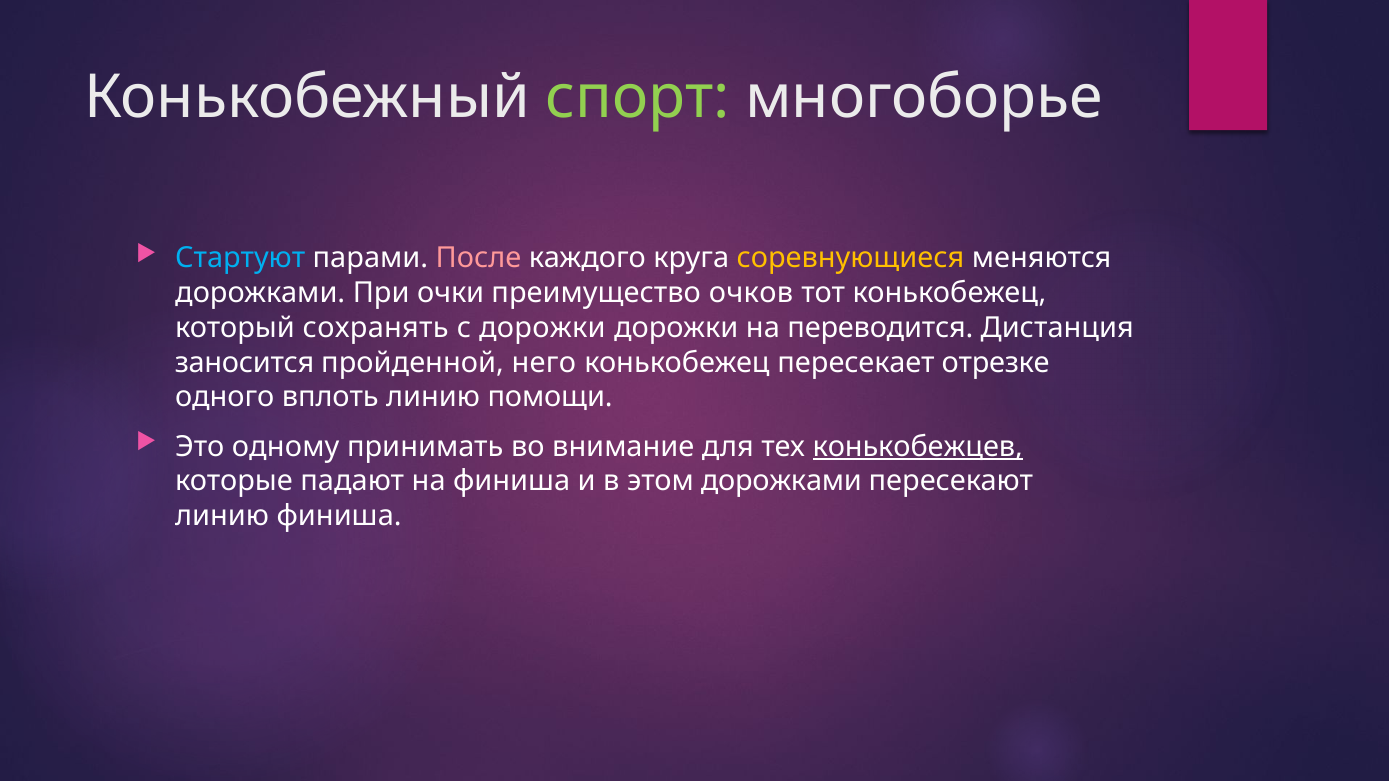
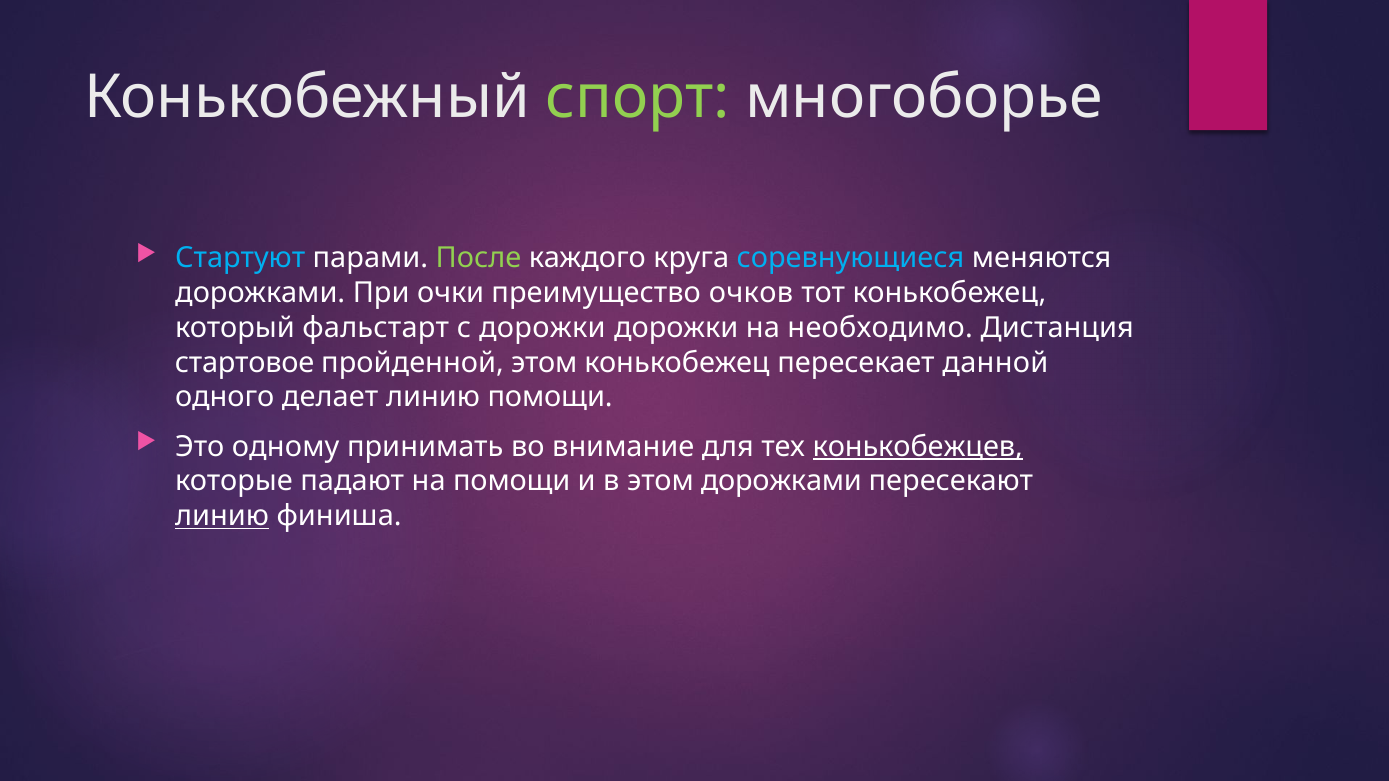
После colour: pink -> light green (479, 259)
соревнующиеся colour: yellow -> light blue (850, 259)
сохранять: сохранять -> фальстарт (376, 328)
переводится: переводится -> необходимо (880, 328)
заносится: заносится -> стартовое (245, 363)
пройденной него: него -> этом (544, 363)
отрезке: отрезке -> данной (995, 363)
вплоть: вплоть -> делает (330, 397)
на финиша: финиша -> помощи (512, 481)
линию underline: none -> present (222, 516)
